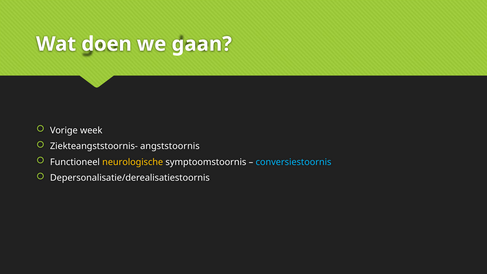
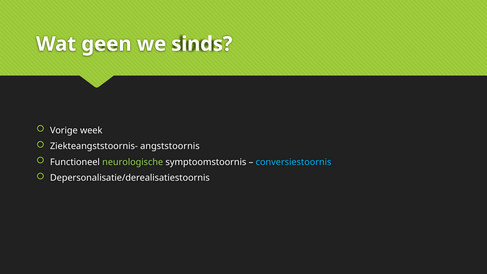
doen: doen -> geen (106, 44)
gaan: gaan -> sinds (202, 44)
neurologische colour: yellow -> light green (133, 162)
